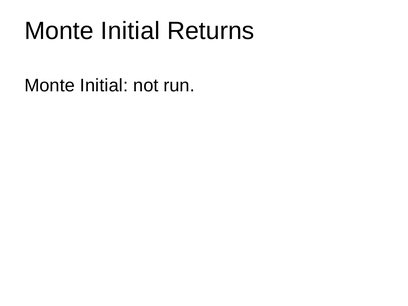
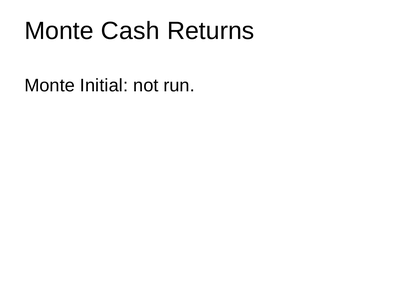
Initial: Initial -> Cash (130, 31)
